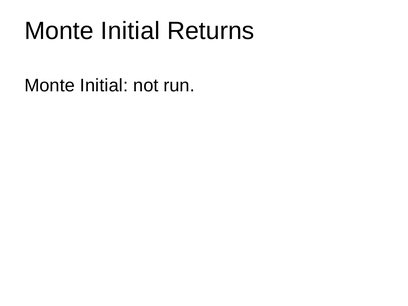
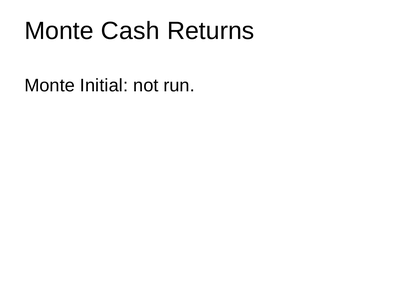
Initial: Initial -> Cash (130, 31)
